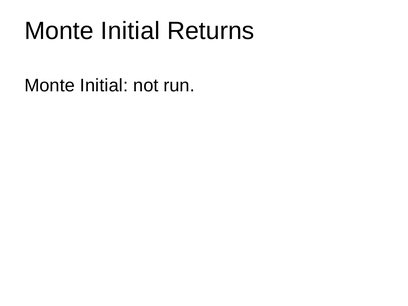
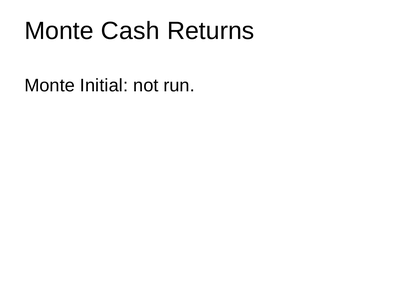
Initial: Initial -> Cash (130, 31)
